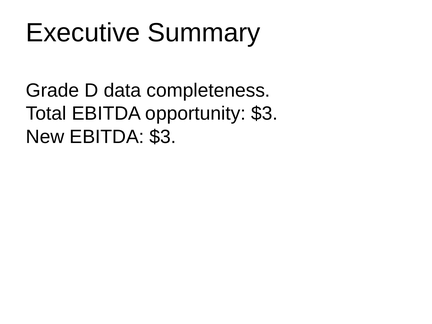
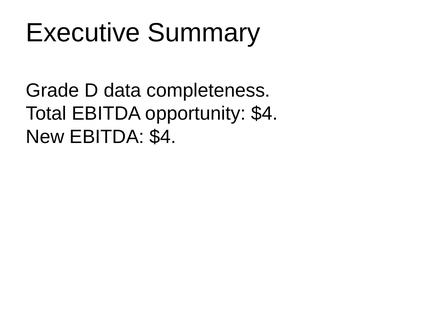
opportunity $3: $3 -> $4 (264, 114)
EBITDA $3: $3 -> $4 (163, 137)
